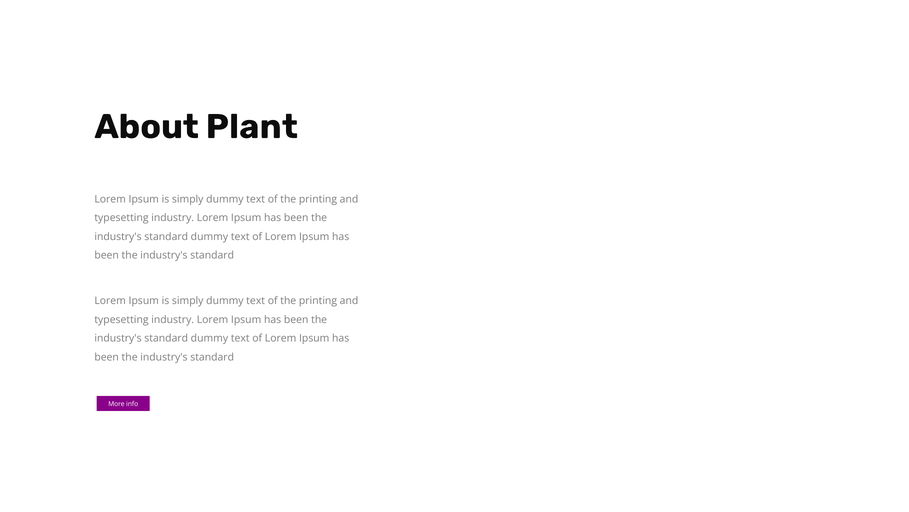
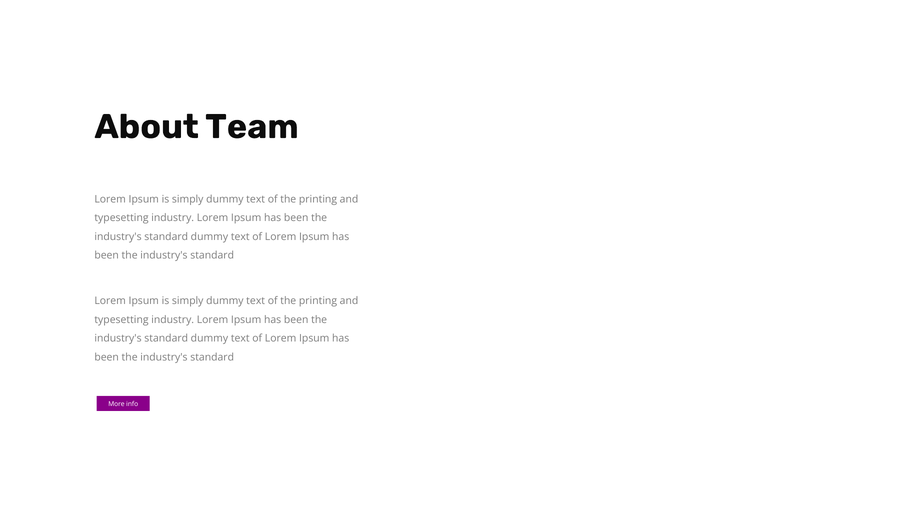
Plant: Plant -> Team (252, 127)
